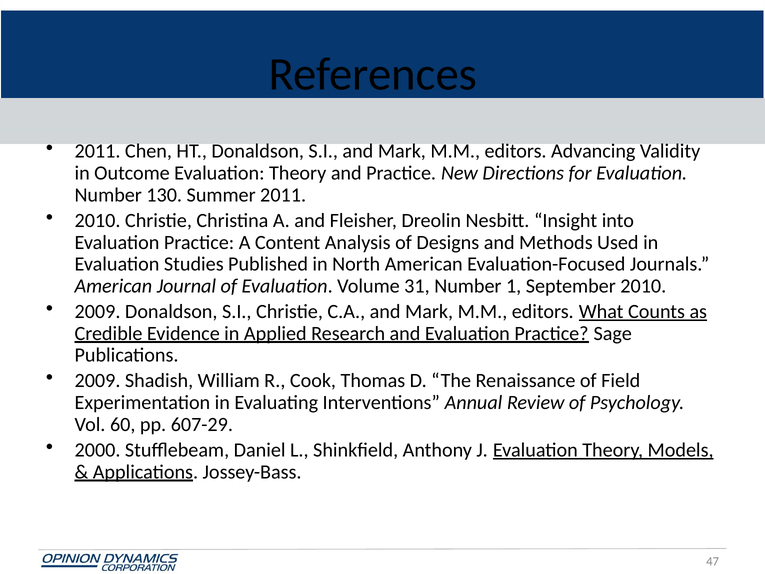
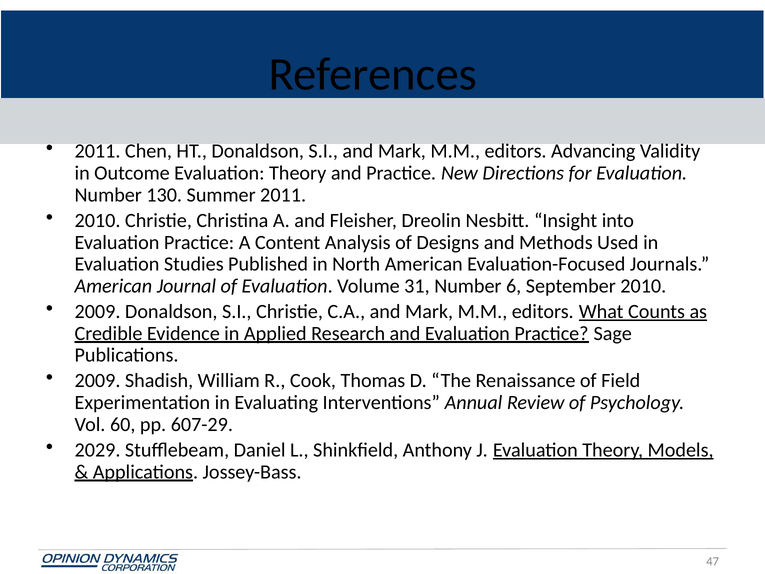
1: 1 -> 6 (514, 286)
2000: 2000 -> 2029 (98, 450)
